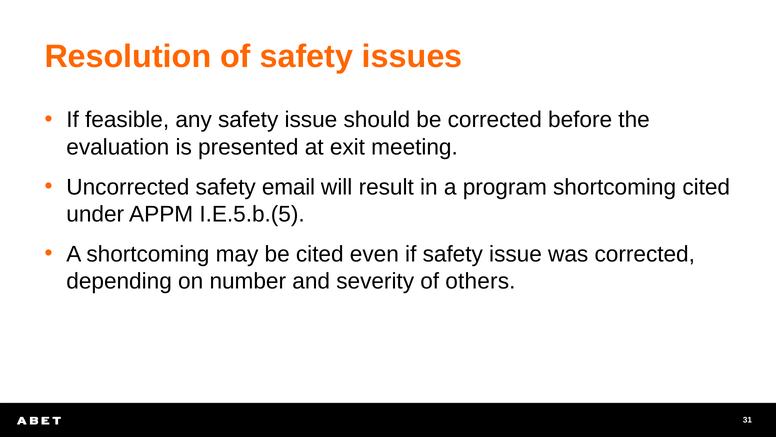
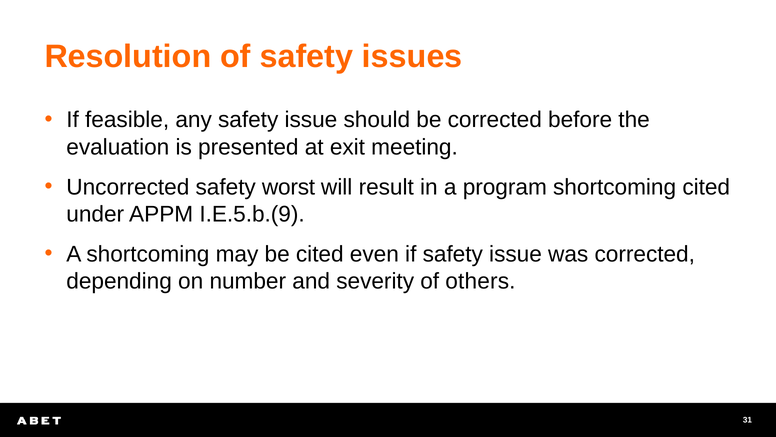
email: email -> worst (289, 187)
I.E.5.b.(5: I.E.5.b.(5 -> I.E.5.b.(9 (252, 214)
